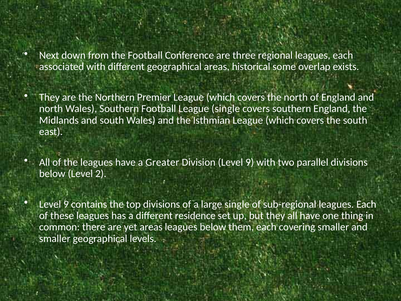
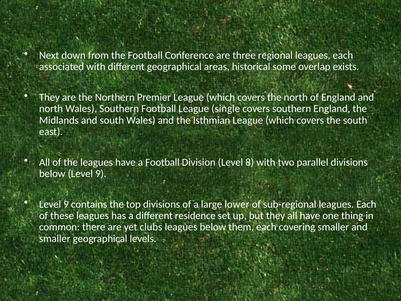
a Greater: Greater -> Football (162, 162)
Division Level 9: 9 -> 8 (250, 162)
below Level 2: 2 -> 9 (101, 174)
large single: single -> lower (237, 204)
yet areas: areas -> clubs (151, 227)
